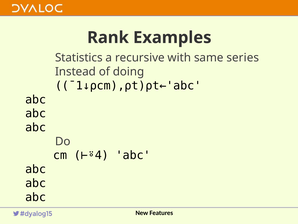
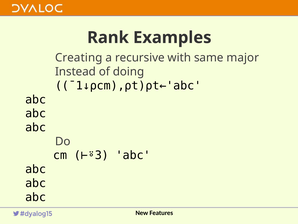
Statistics: Statistics -> Creating (79, 58)
series: series -> major (243, 58)
⊢⍤4: ⊢⍤4 -> ⊢⍤3 (91, 155)
